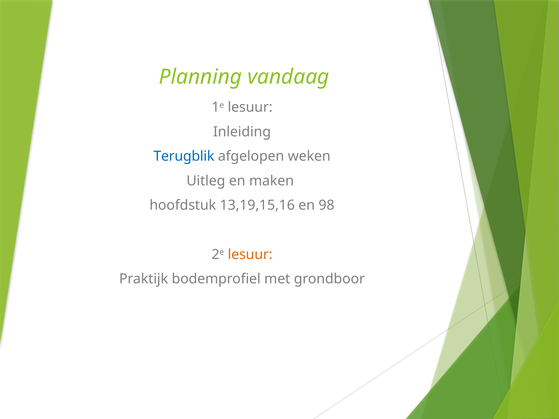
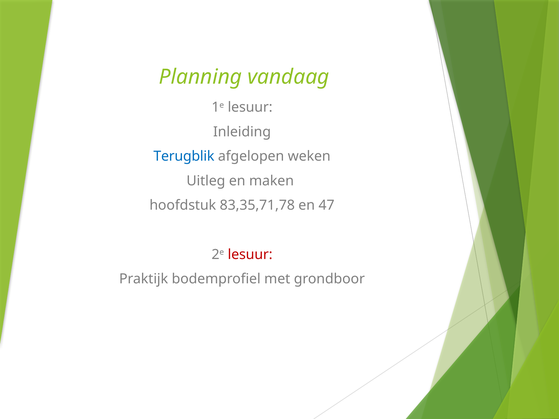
13,19,15,16: 13,19,15,16 -> 83,35,71,78 (257, 205)
98: 98 -> 47 (327, 205)
lesuur colour: orange -> red (250, 255)
